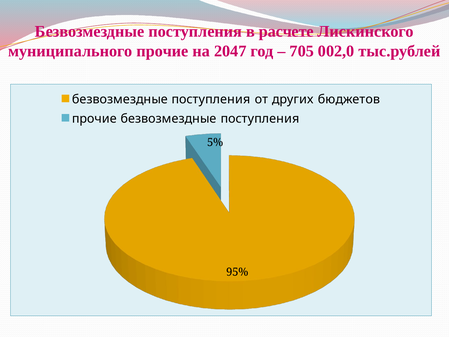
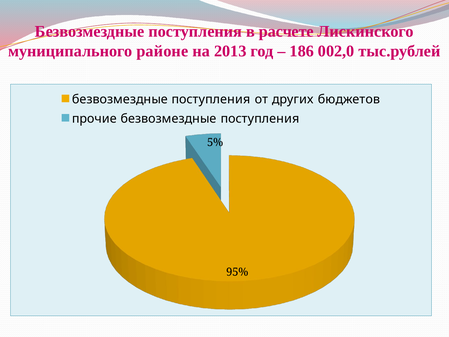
муниципального прочие: прочие -> районе (162, 51)
2047: 2047 -> 2013 (230, 51)
705: 705 -> 186 (302, 51)
